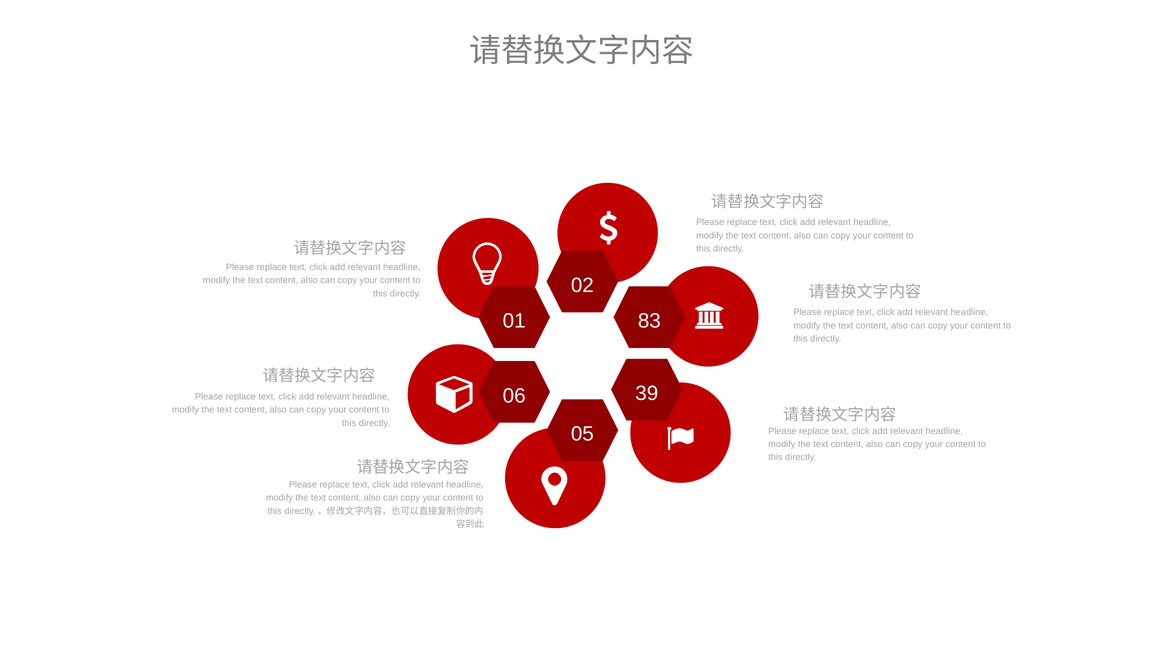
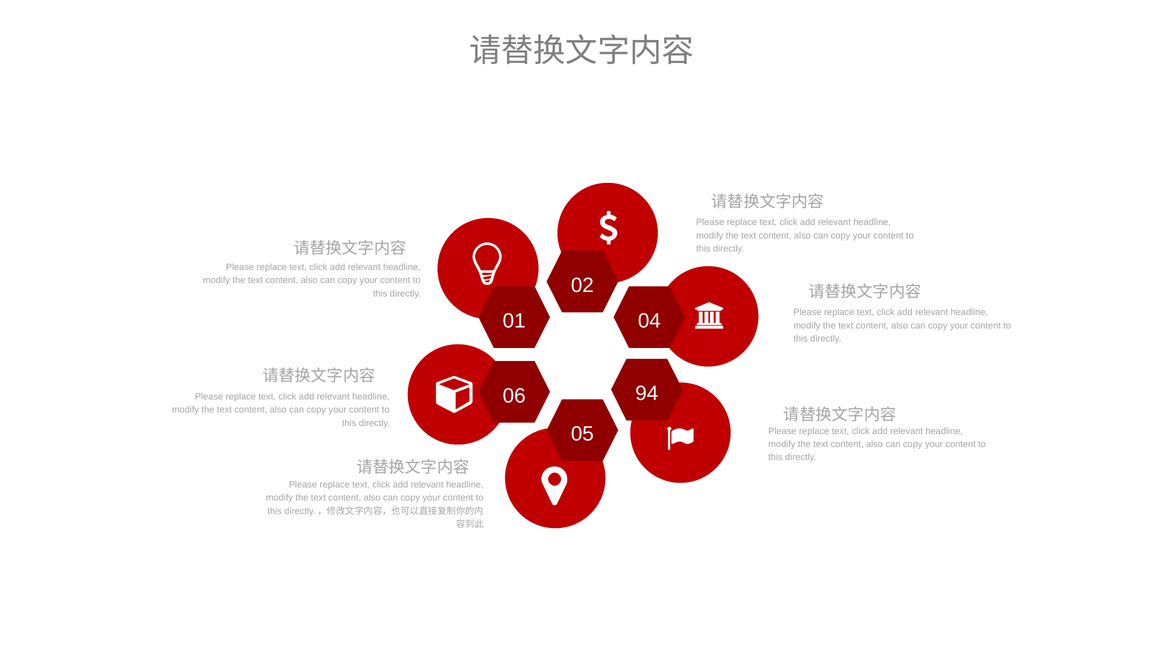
83: 83 -> 04 (649, 321)
39: 39 -> 94 (647, 394)
